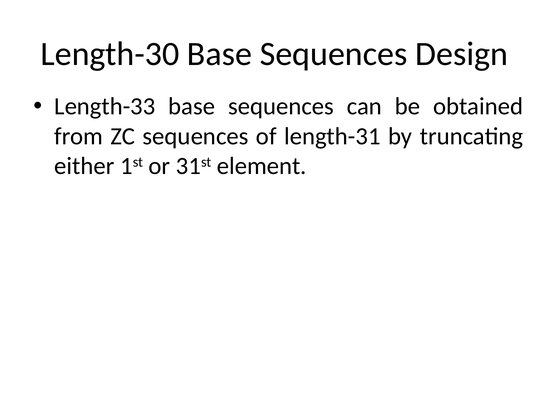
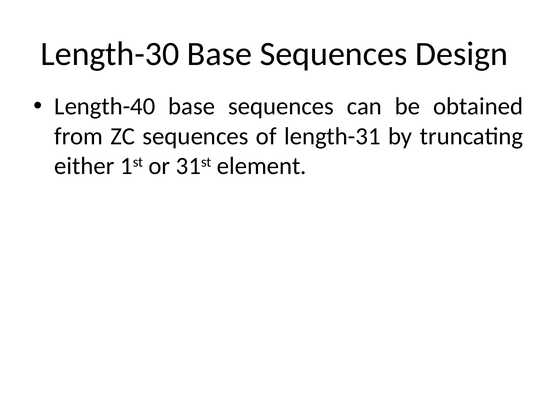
Length-33: Length-33 -> Length-40 (105, 106)
